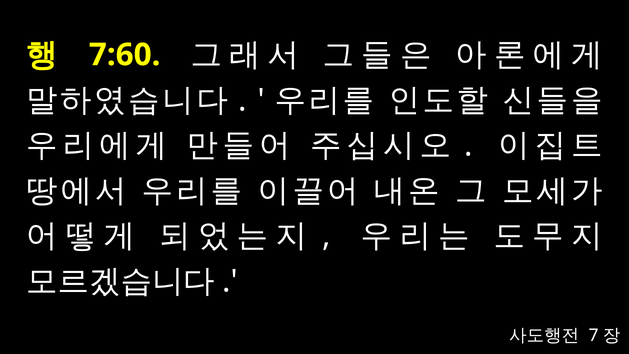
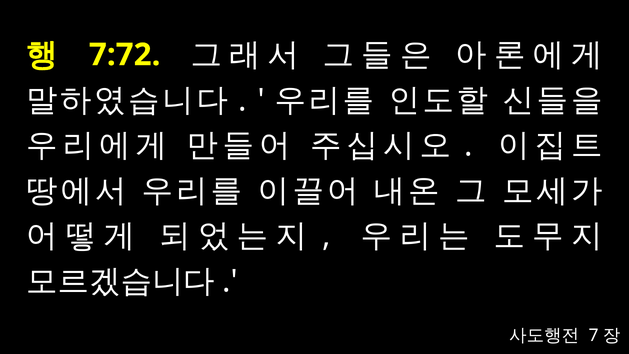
7:60: 7:60 -> 7:72 (125, 55)
